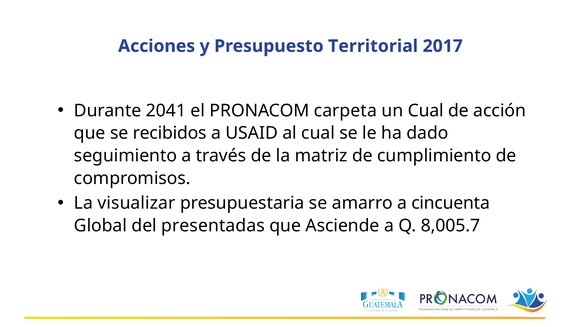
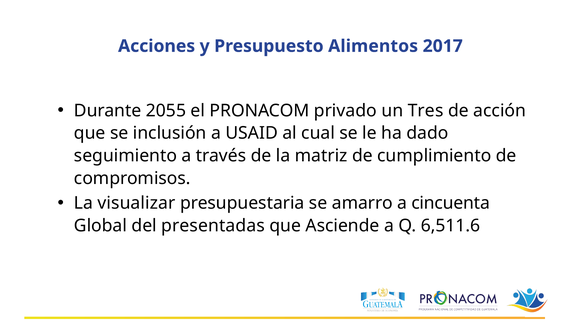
Territorial: Territorial -> Alimentos (373, 46)
2041: 2041 -> 2055 (166, 111)
carpeta: carpeta -> privado (345, 111)
un Cual: Cual -> Tres (426, 111)
recibidos: recibidos -> inclusión (170, 133)
8,005.7: 8,005.7 -> 6,511.6 (450, 226)
